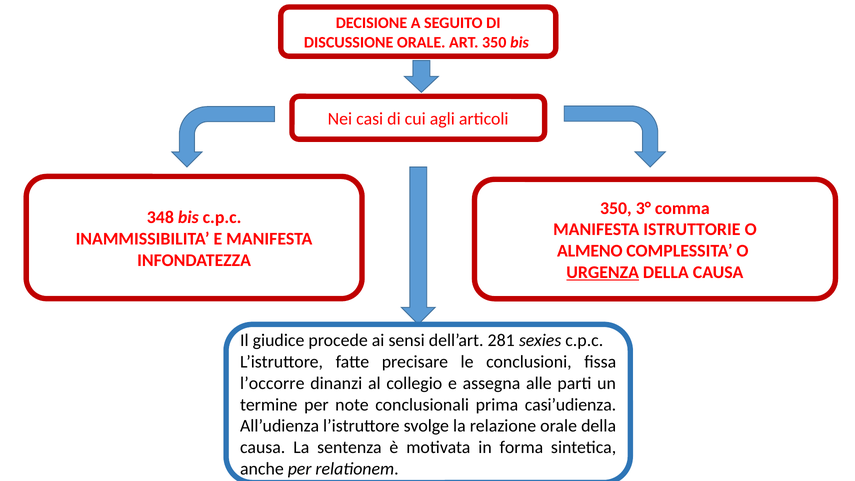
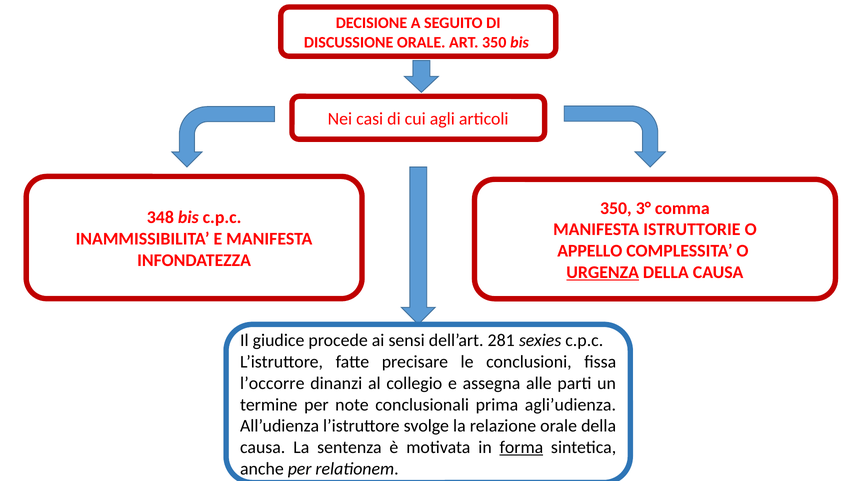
ALMENO: ALMENO -> APPELLO (590, 251)
casi’udienza: casi’udienza -> agli’udienza (570, 405)
forma underline: none -> present (521, 447)
